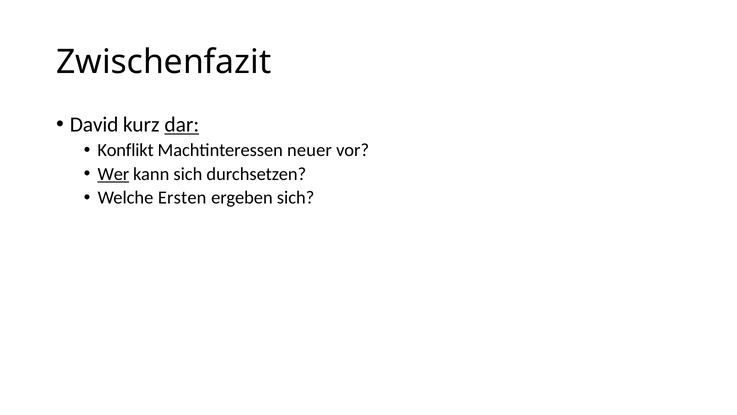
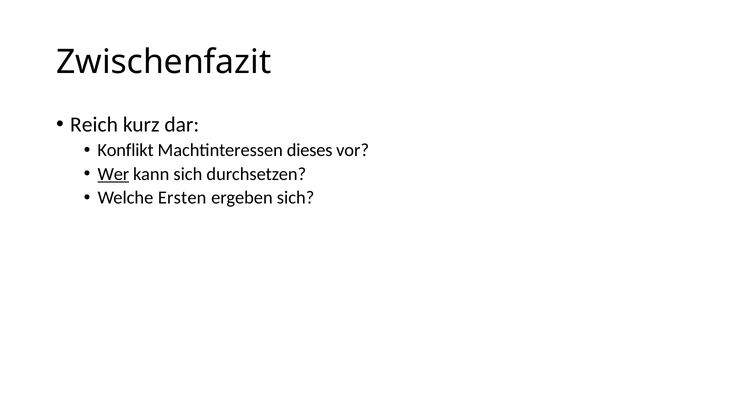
David: David -> Reich (94, 125)
dar underline: present -> none (182, 125)
neuer: neuer -> dieses (310, 150)
